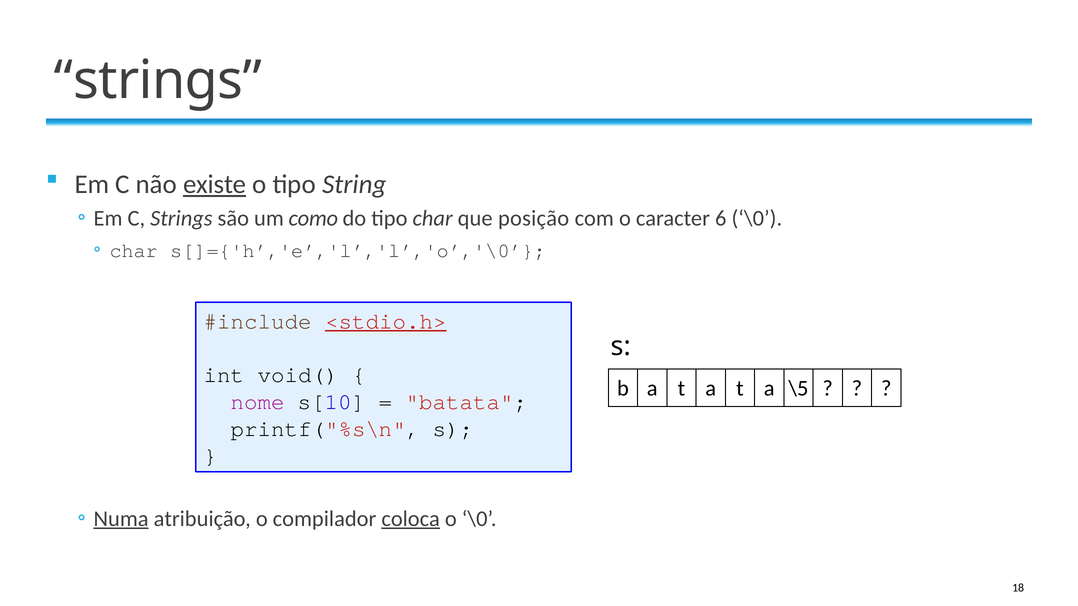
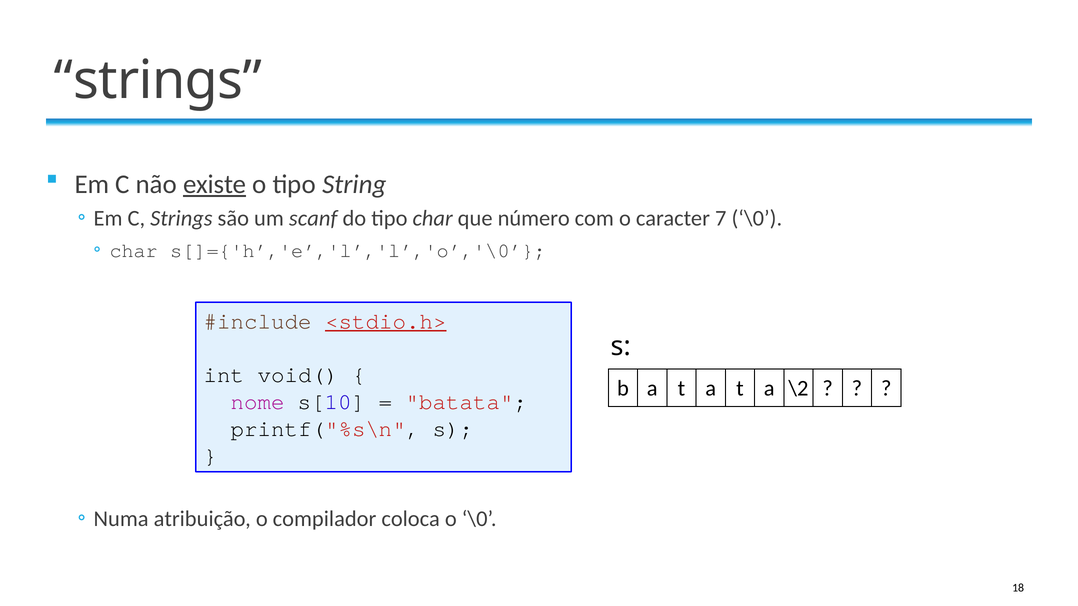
como: como -> scanf (313, 218)
posição: posição -> número (534, 218)
6: 6 -> 7 (721, 218)
\5: \5 -> \2 (798, 388)
Numa underline: present -> none (121, 519)
coloca underline: present -> none (411, 519)
